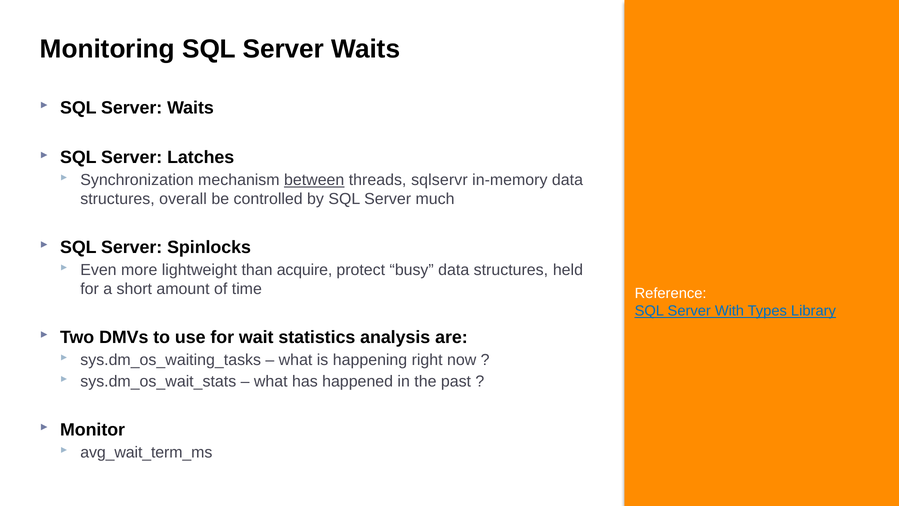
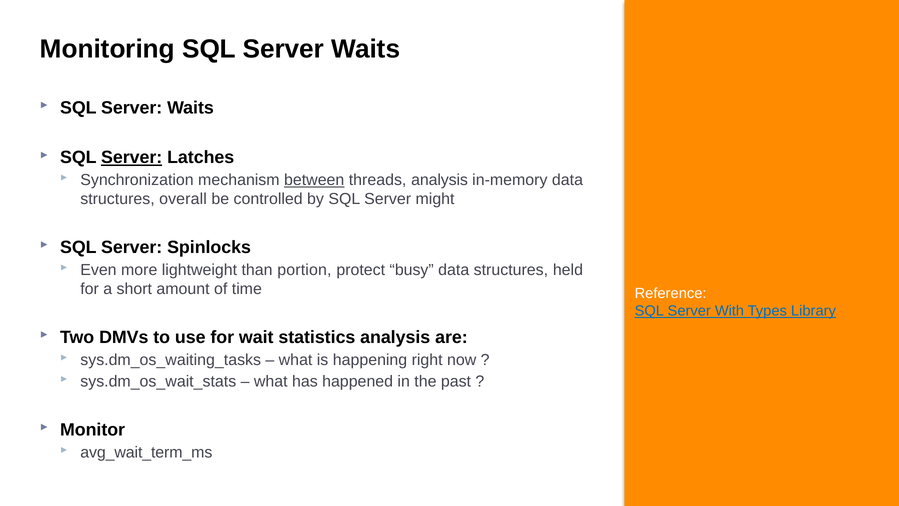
Server underline: none -> present (132, 158)
threads sqlservr: sqlservr -> analysis (440, 180)
much: much -> might (435, 199)
acquire: acquire -> portion (304, 270)
